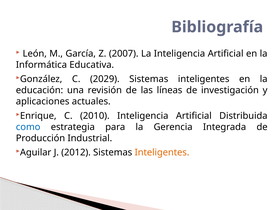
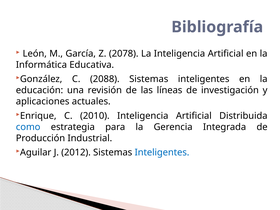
2007: 2007 -> 2078 (124, 54)
2029: 2029 -> 2088 (105, 79)
Inteligentes colour: orange -> blue (162, 152)
